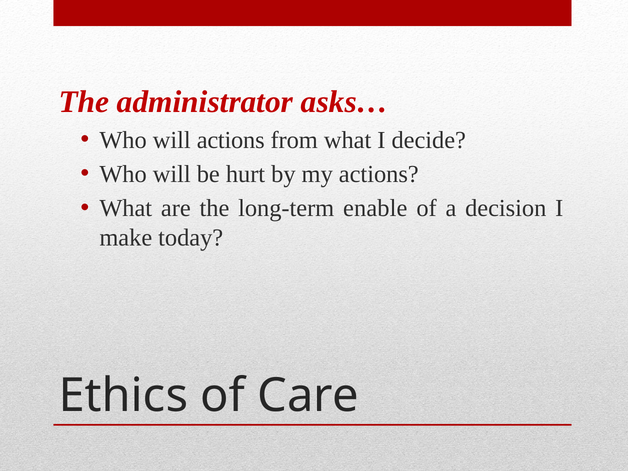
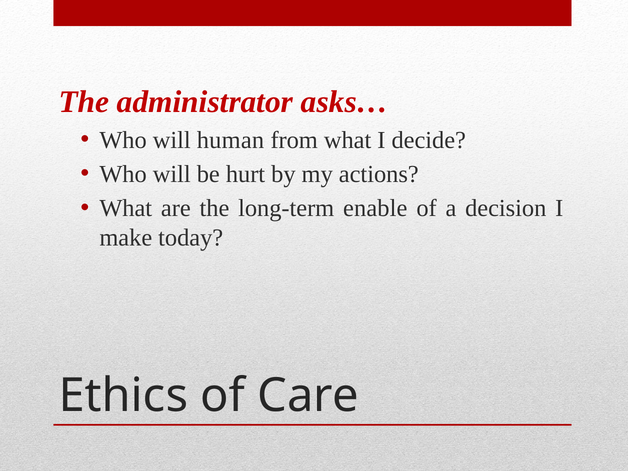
will actions: actions -> human (230, 140)
